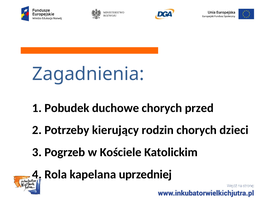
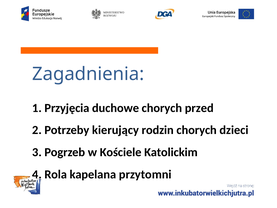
Pobudek: Pobudek -> Przyjęcia (67, 108)
uprzedniej: uprzedniej -> przytomni (145, 174)
